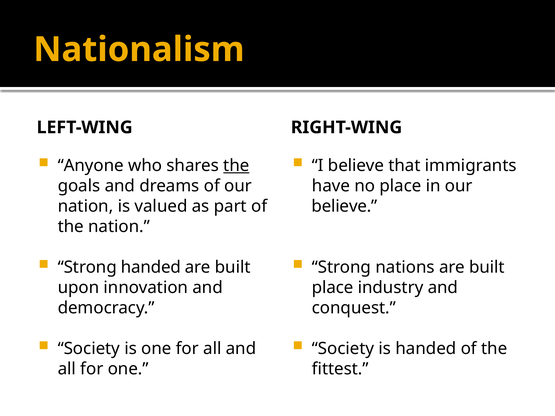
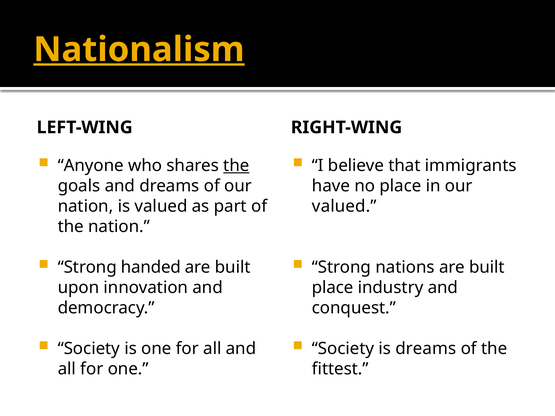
Nationalism underline: none -> present (139, 50)
believe: believe -> valued (344, 206)
is handed: handed -> dreams (426, 349)
